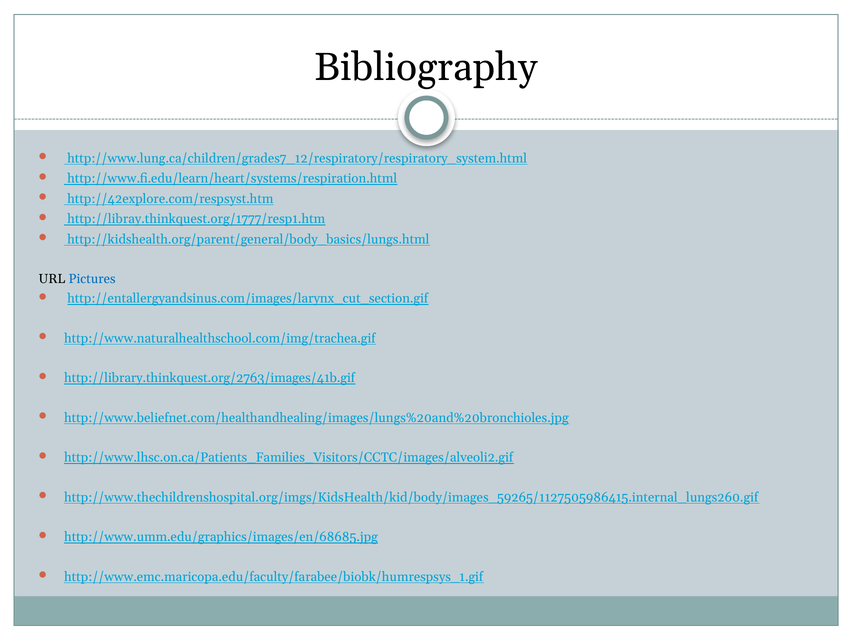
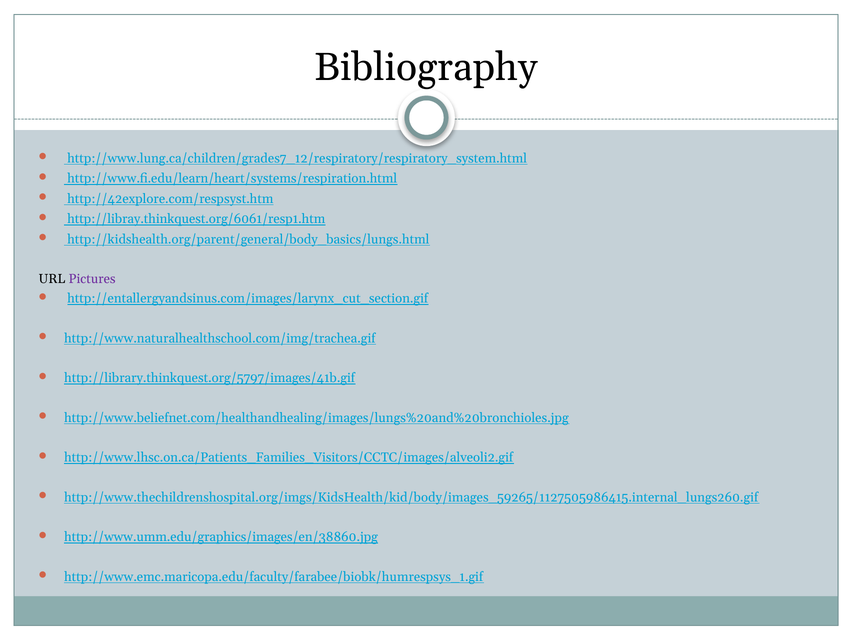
http://libray.thinkquest.org/1777/resp1.htm: http://libray.thinkquest.org/1777/resp1.htm -> http://libray.thinkquest.org/6061/resp1.htm (196, 219)
Pictures colour: blue -> purple (92, 279)
http://library.thinkquest.org/2763/images/41b.gif: http://library.thinkquest.org/2763/images/41b.gif -> http://library.thinkquest.org/5797/images/41b.gif (210, 378)
http://www.umm.edu/graphics/images/en/68685.jpg: http://www.umm.edu/graphics/images/en/68685.jpg -> http://www.umm.edu/graphics/images/en/38860.jpg (221, 537)
